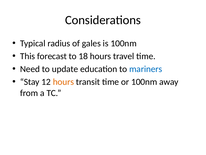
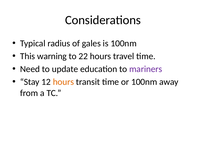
forecast: forecast -> warning (52, 56)
18: 18 -> 22 (83, 56)
mariners colour: blue -> purple (146, 69)
